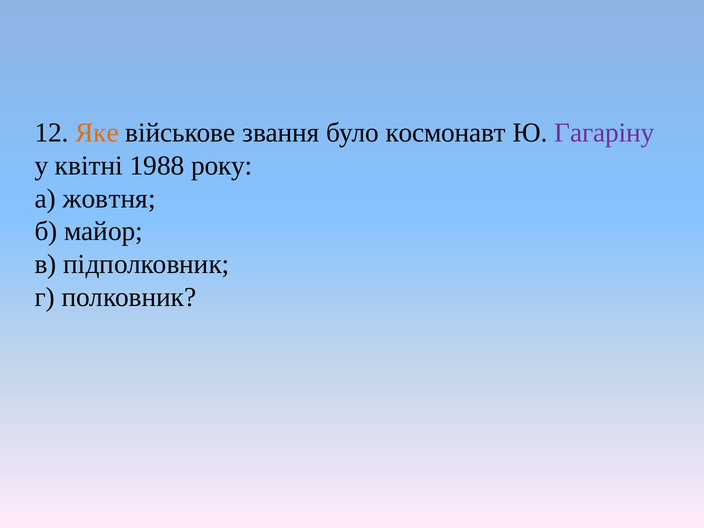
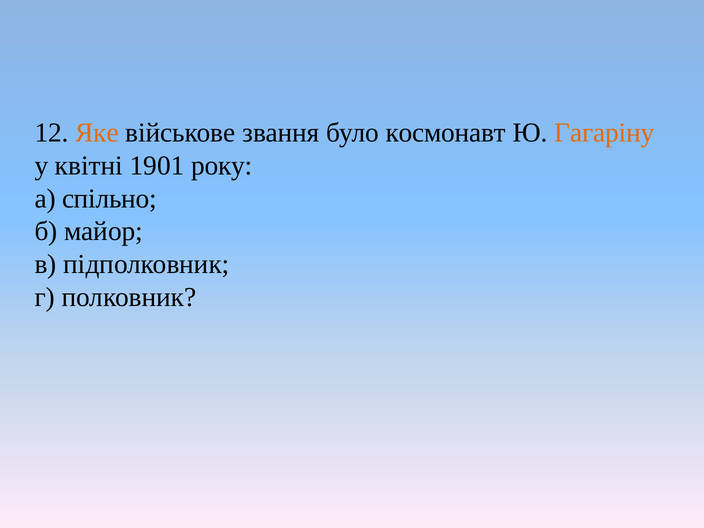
Гагаріну colour: purple -> orange (604, 133)
1988: 1988 -> 1901 (157, 166)
жовтня: жовтня -> спільно (109, 199)
